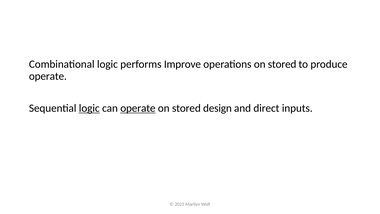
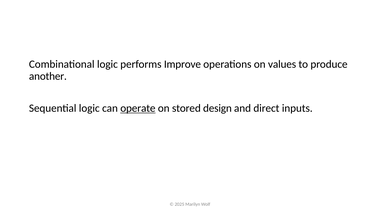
operations on stored: stored -> values (282, 64)
operate: operate -> another (48, 76)
logic underline: present -> none (89, 108)
